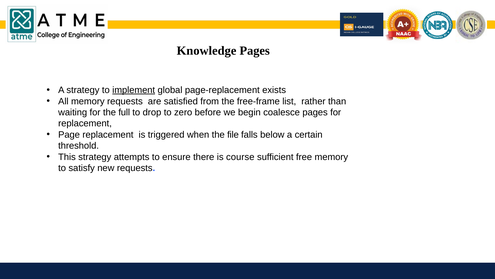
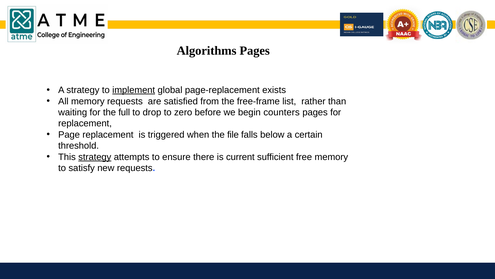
Knowledge: Knowledge -> Algorithms (207, 51)
coalesce: coalesce -> counters (282, 112)
strategy underline: none -> present (95, 157)
course: course -> current (240, 157)
